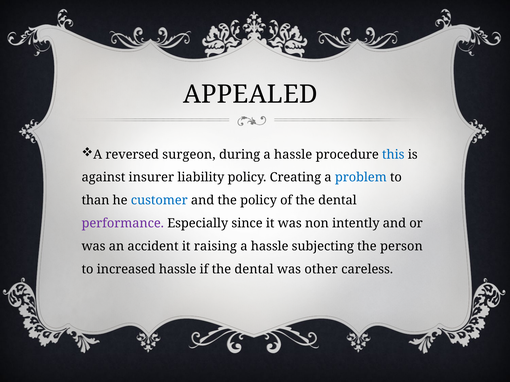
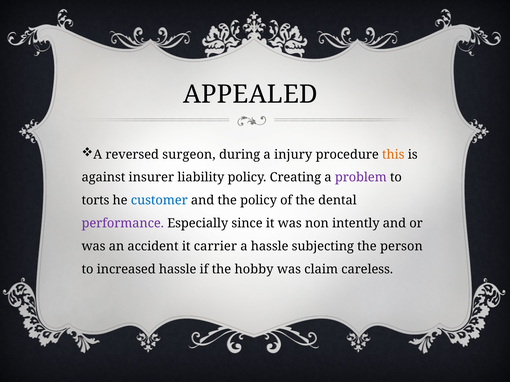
during a hassle: hassle -> injury (293, 155)
this colour: blue -> orange (393, 155)
problem colour: blue -> purple (361, 178)
than: than -> torts (96, 201)
raising: raising -> carrier (215, 247)
if the dental: dental -> hobby (254, 269)
other: other -> claim (321, 269)
